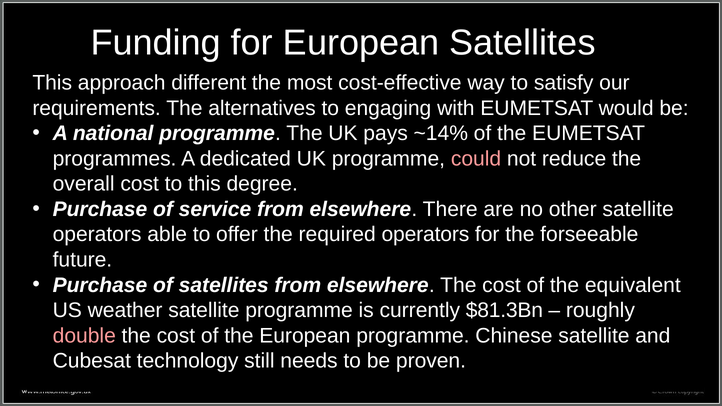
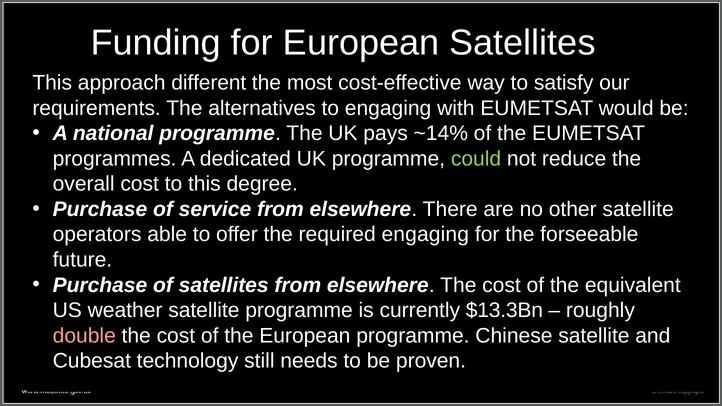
could colour: pink -> light green (476, 159)
required operators: operators -> engaging (425, 235)
$81.3Bn: $81.3Bn -> $13.3Bn (504, 310)
